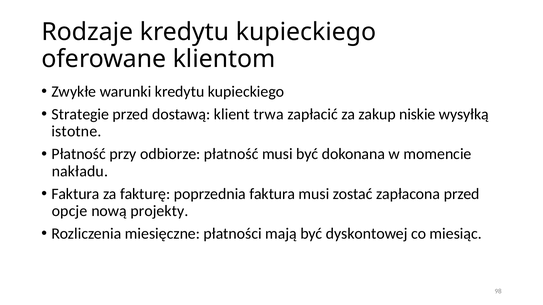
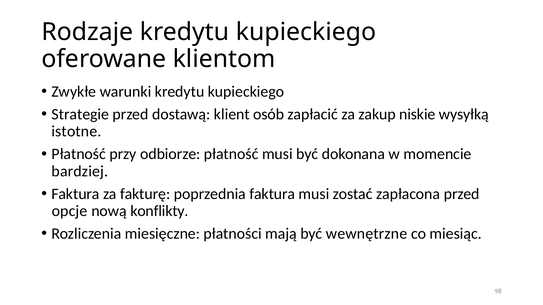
trwa: trwa -> osób (269, 115)
nakładu: nakładu -> bardziej (80, 171)
projekty: projekty -> konflikty (160, 211)
dyskontowej: dyskontowej -> wewnętrzne (367, 234)
